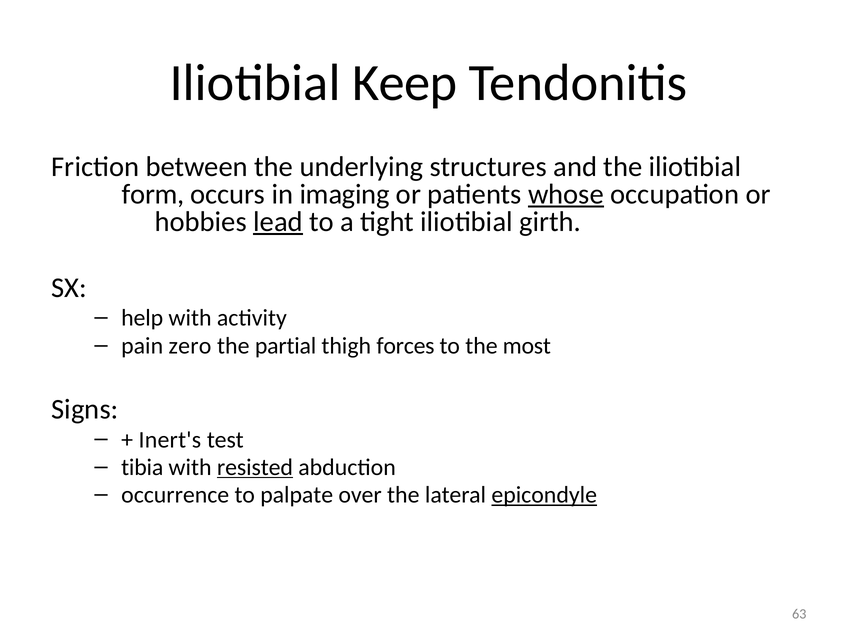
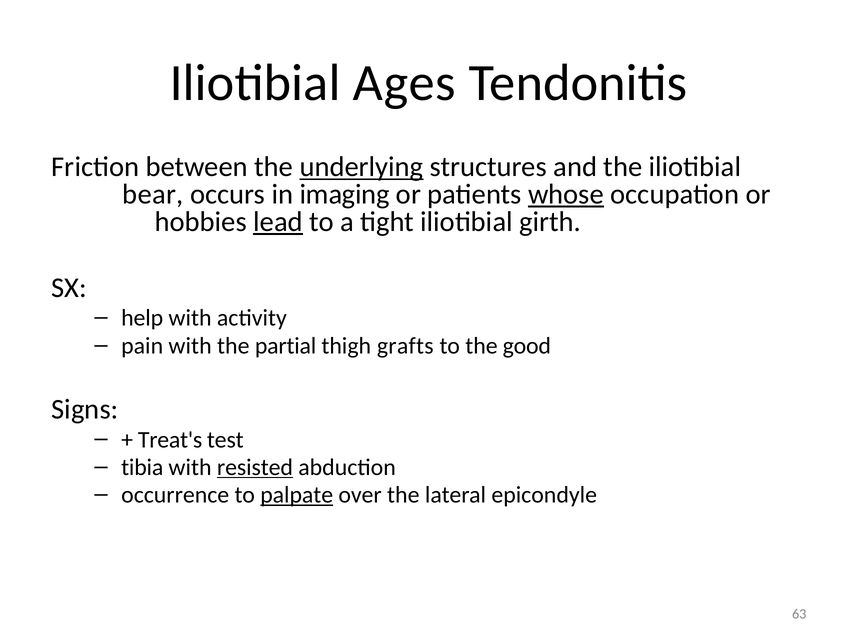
Keep: Keep -> Ages (404, 83)
underlying underline: none -> present (361, 167)
form: form -> bear (153, 194)
pain zero: zero -> with (190, 346)
forces: forces -> grafts (405, 346)
most: most -> good (527, 346)
Inert's: Inert's -> Treat's (170, 440)
palpate underline: none -> present (297, 495)
epicondyle underline: present -> none (544, 495)
